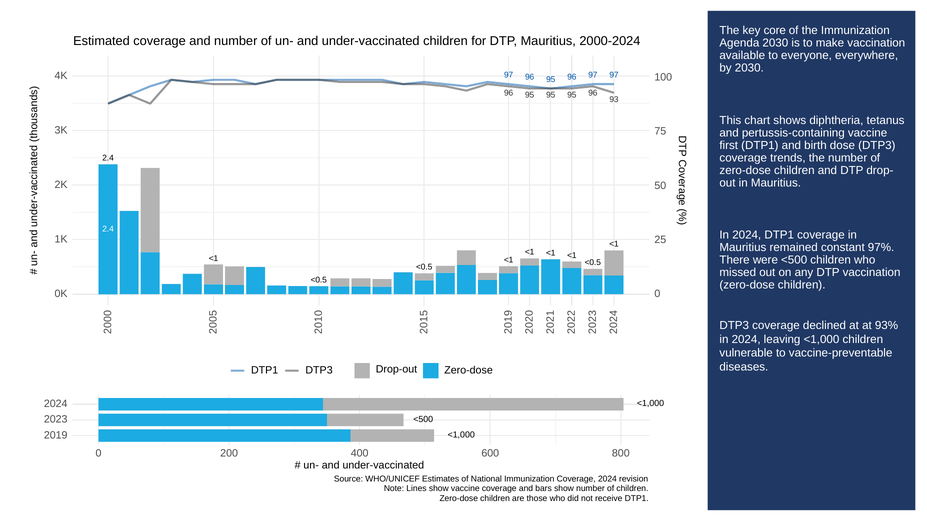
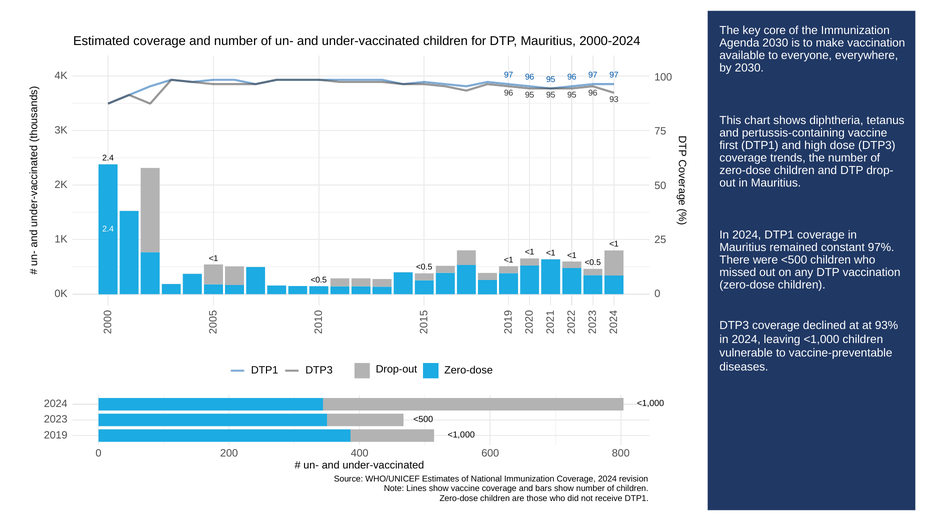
birth: birth -> high (815, 145)
